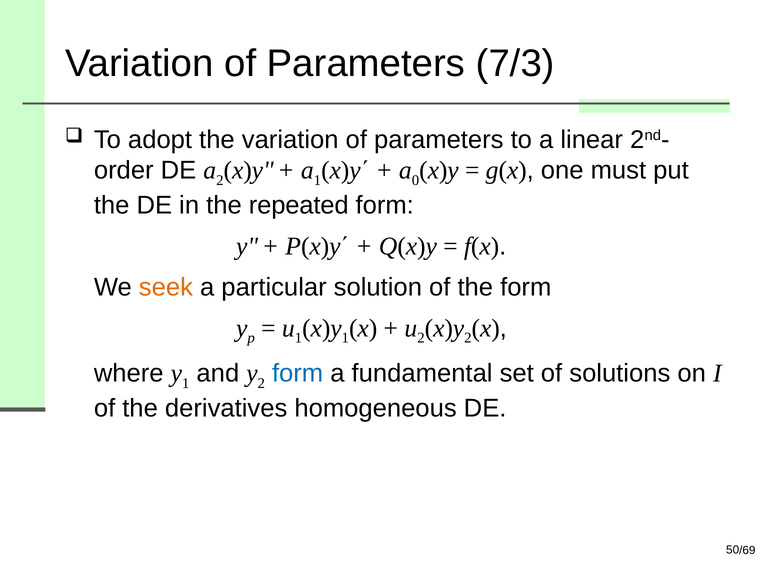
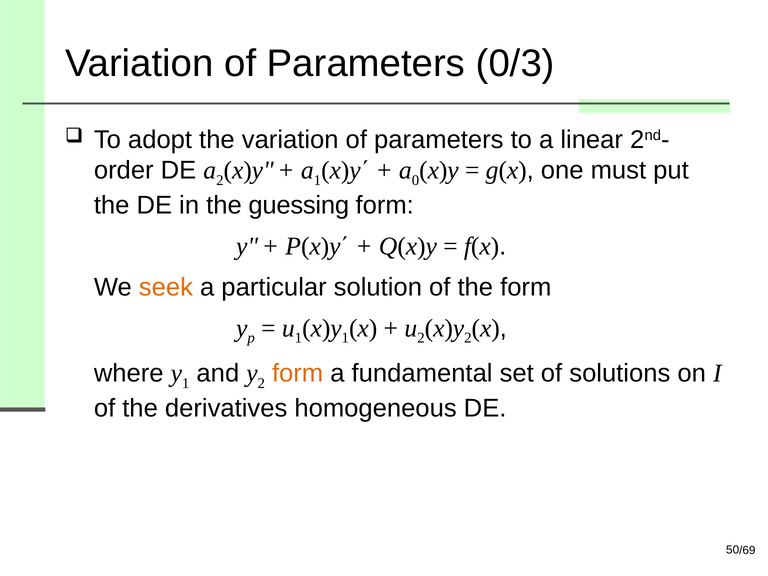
7/3: 7/3 -> 0/3 (515, 63)
repeated: repeated -> guessing (299, 205)
form colour: blue -> orange (298, 373)
